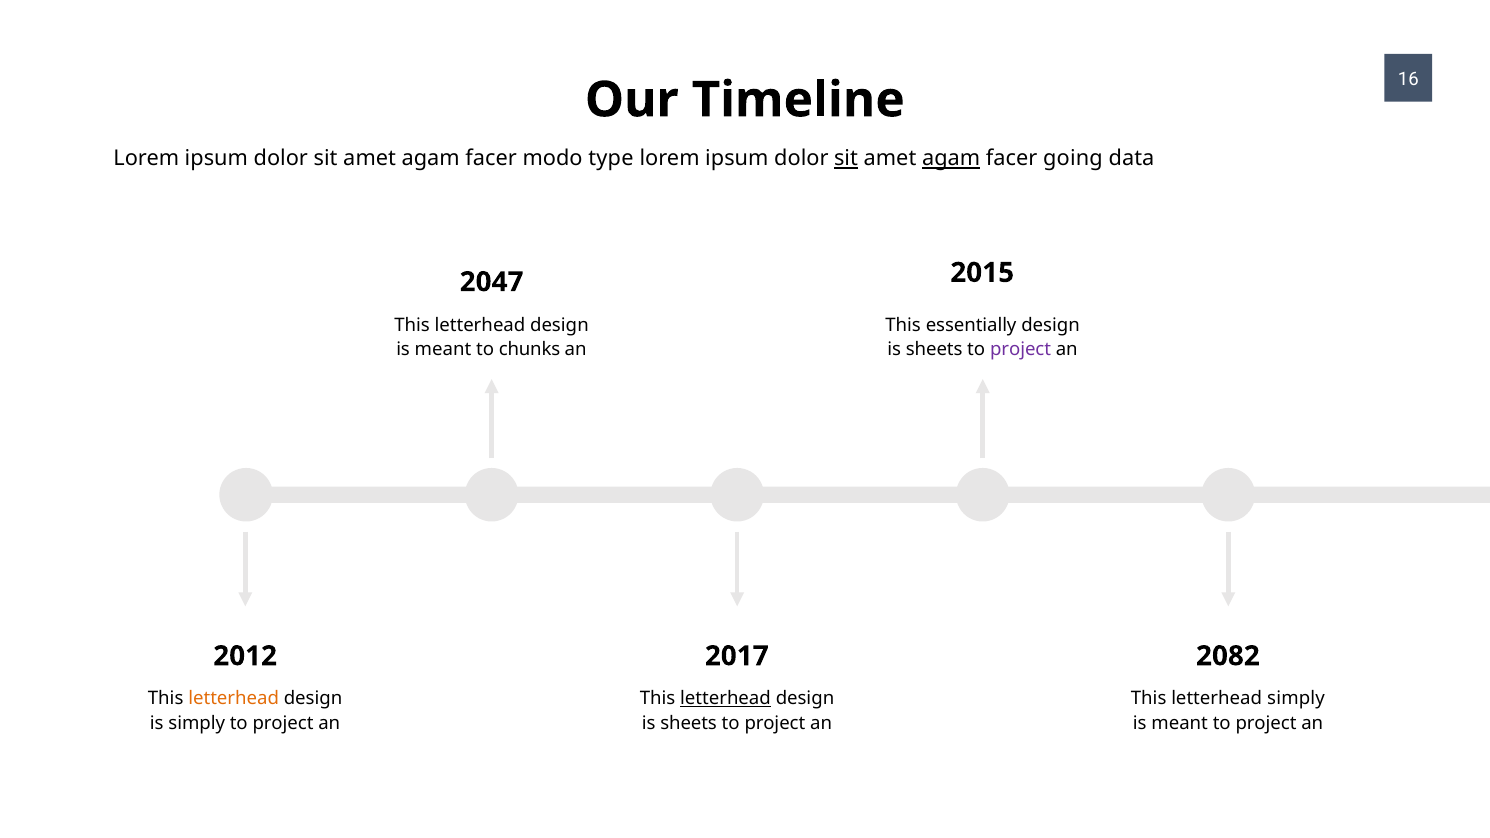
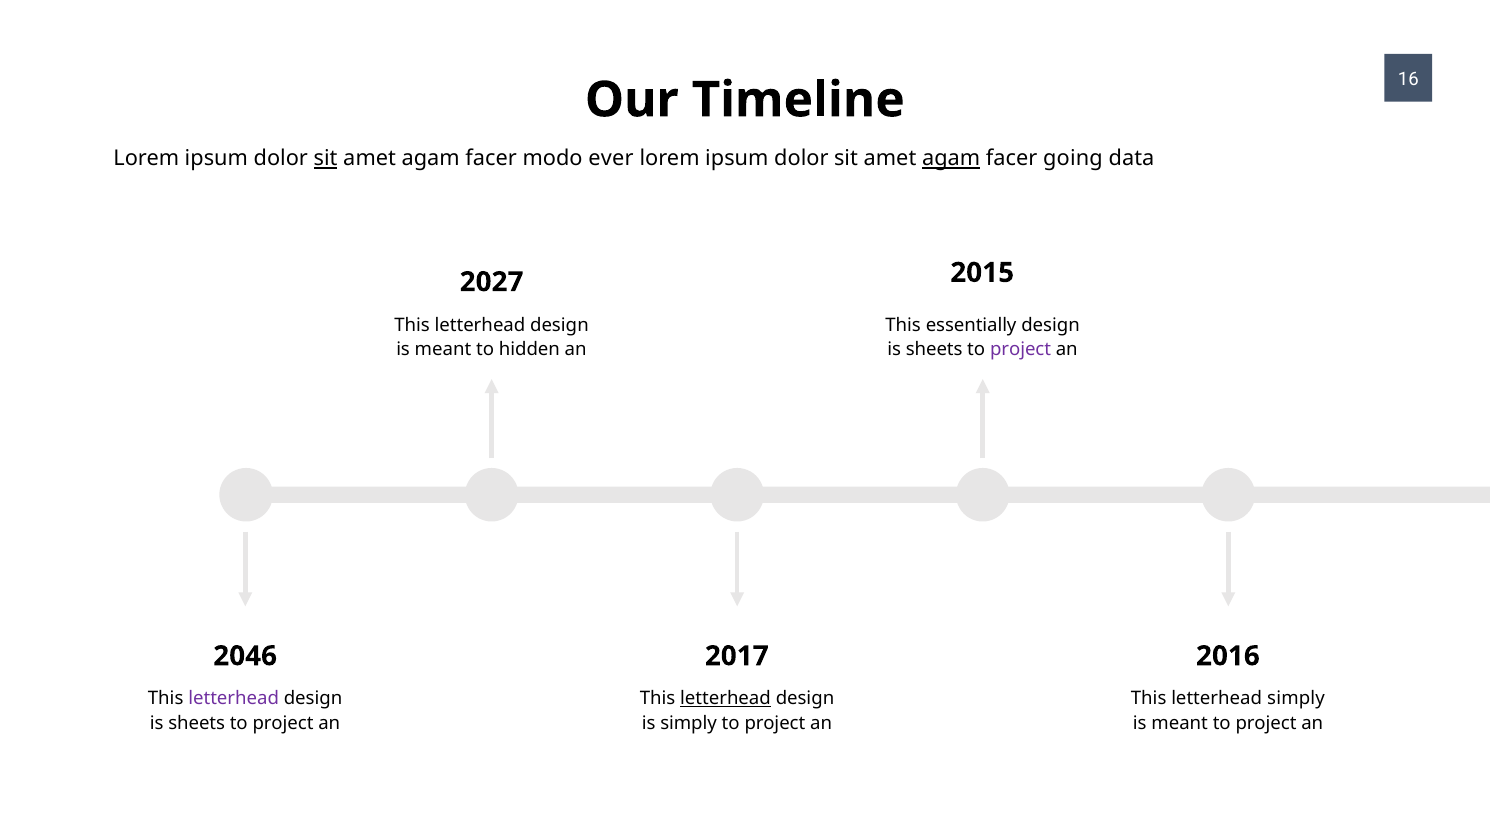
sit underline: none -> present (326, 159)
type: type -> ever (611, 159)
sit underline: present -> none (846, 159)
2047: 2047 -> 2027 (492, 282)
chunks: chunks -> hidden (529, 350)
2012: 2012 -> 2046 (245, 656)
2082: 2082 -> 2016 (1228, 656)
letterhead colour: orange -> purple (234, 699)
simply: simply -> sheets (197, 723)
sheets: sheets -> simply (689, 723)
